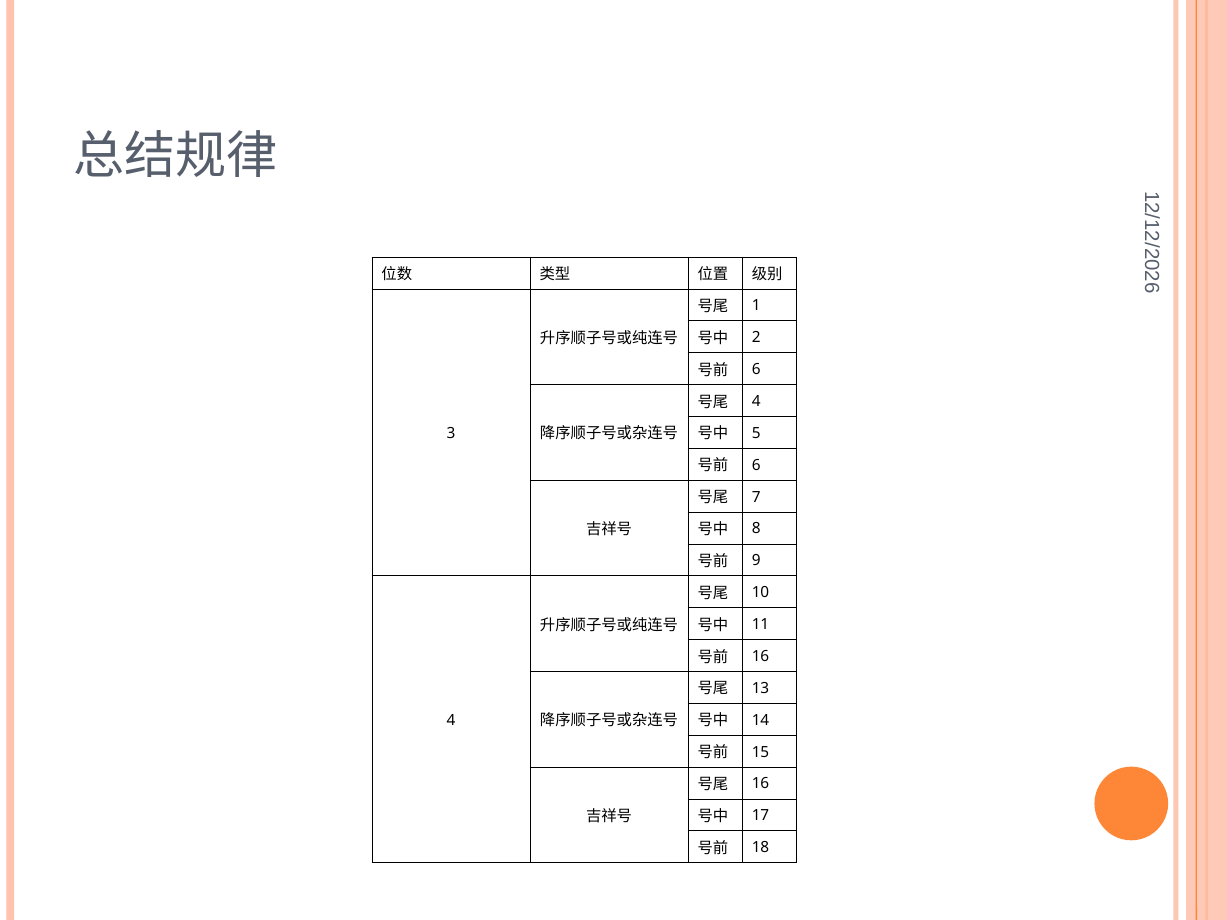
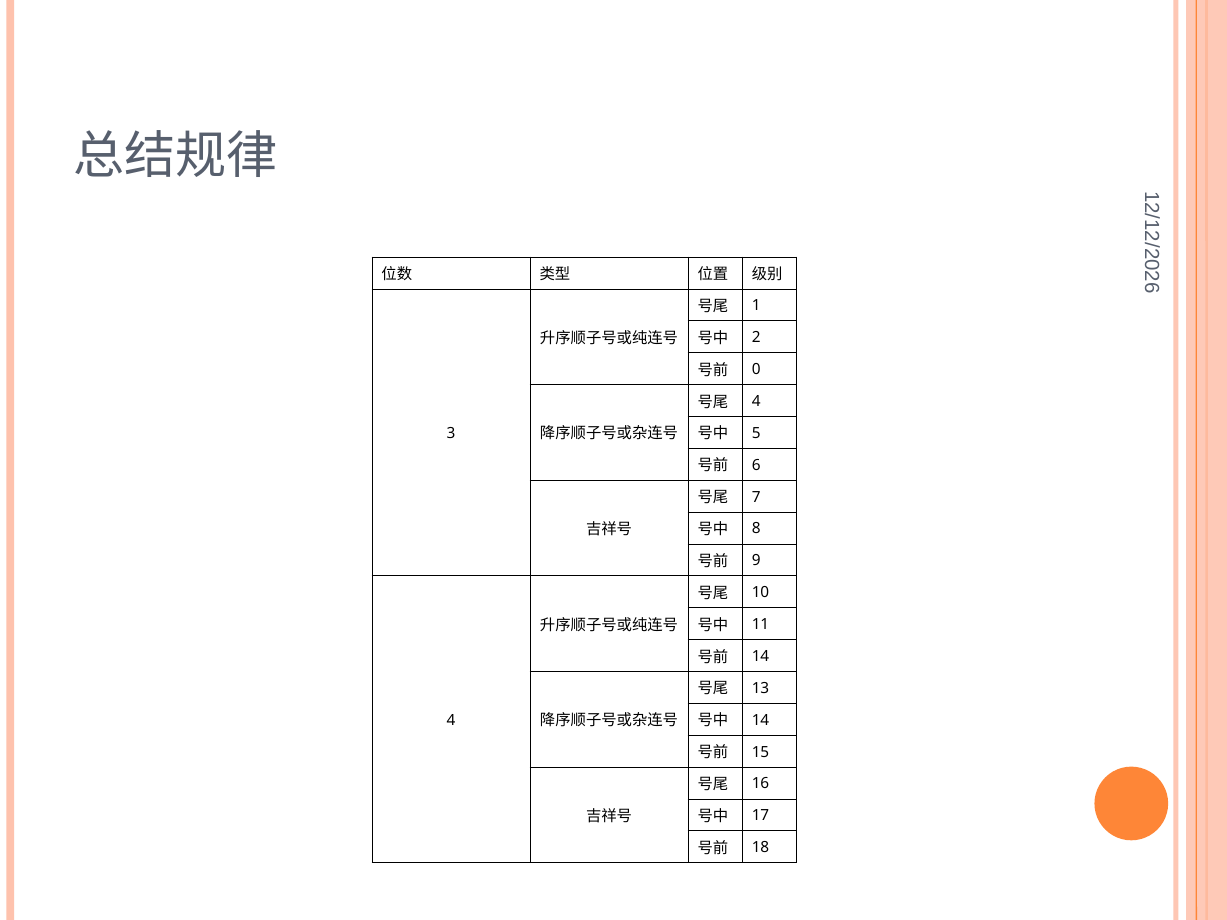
6: 6 -> 0 (756, 370)
16: 16 -> 14 (761, 657)
